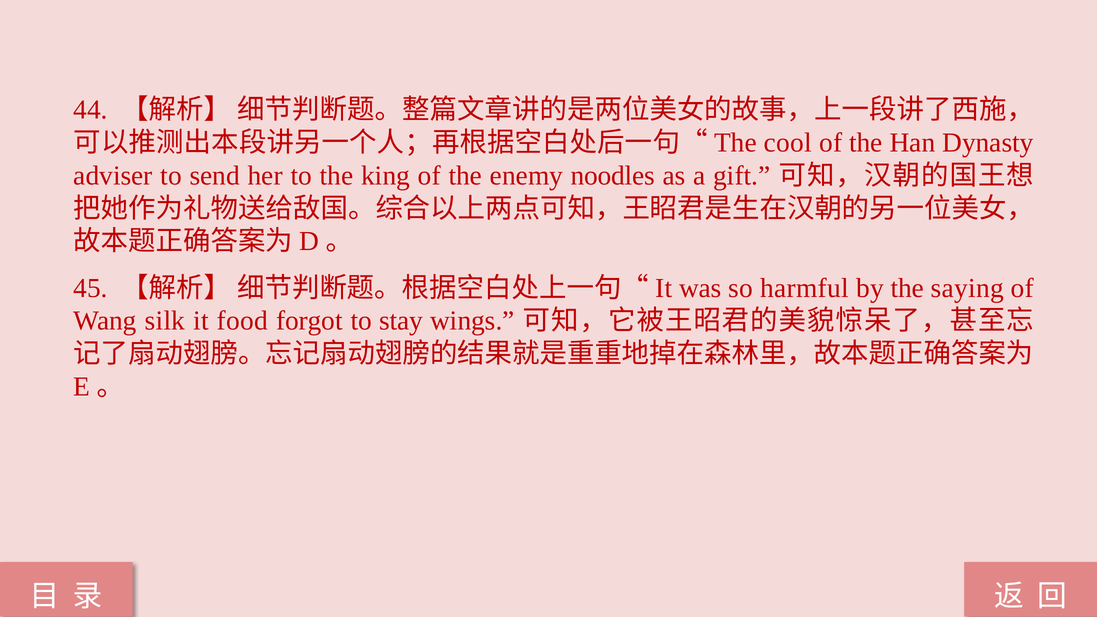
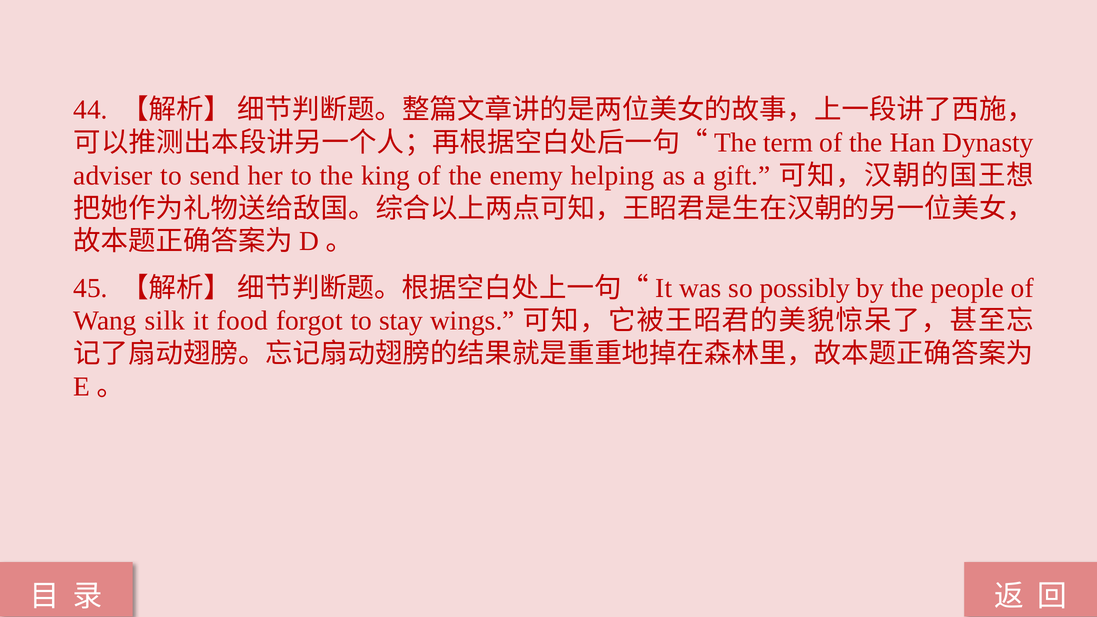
cool: cool -> term (788, 143)
noodles: noodles -> helping (613, 176)
harmful: harmful -> possibly (805, 288)
saying: saying -> people (967, 288)
